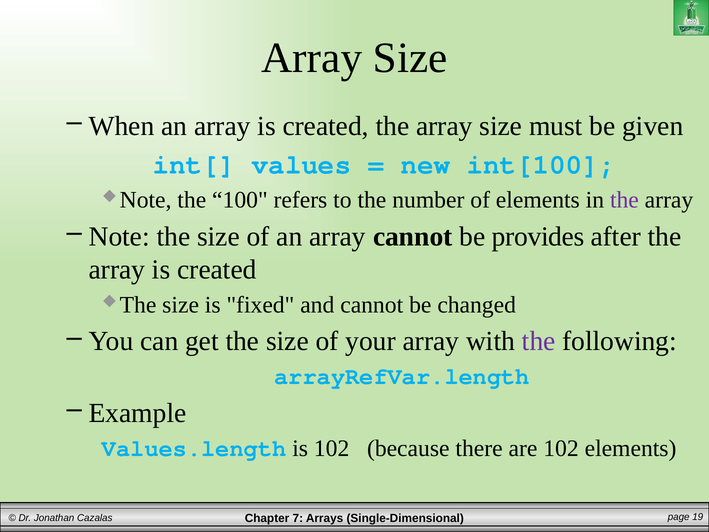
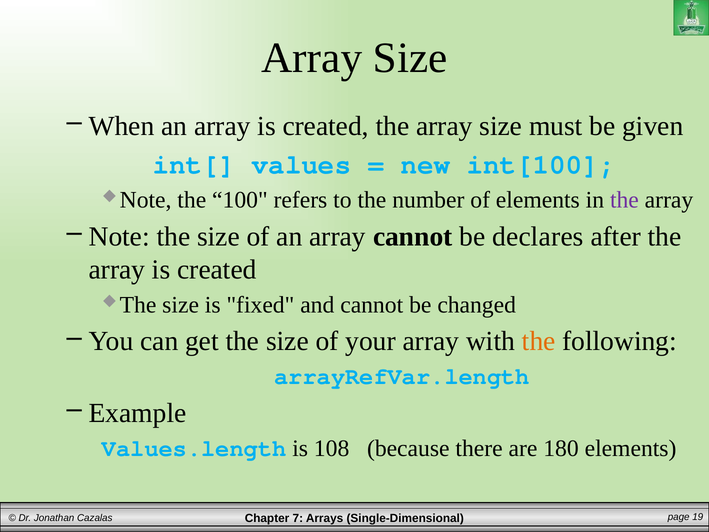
provides: provides -> declares (538, 236)
the colour: purple -> orange (539, 341)
is 102: 102 -> 108 (332, 448)
are 102: 102 -> 180 (561, 448)
